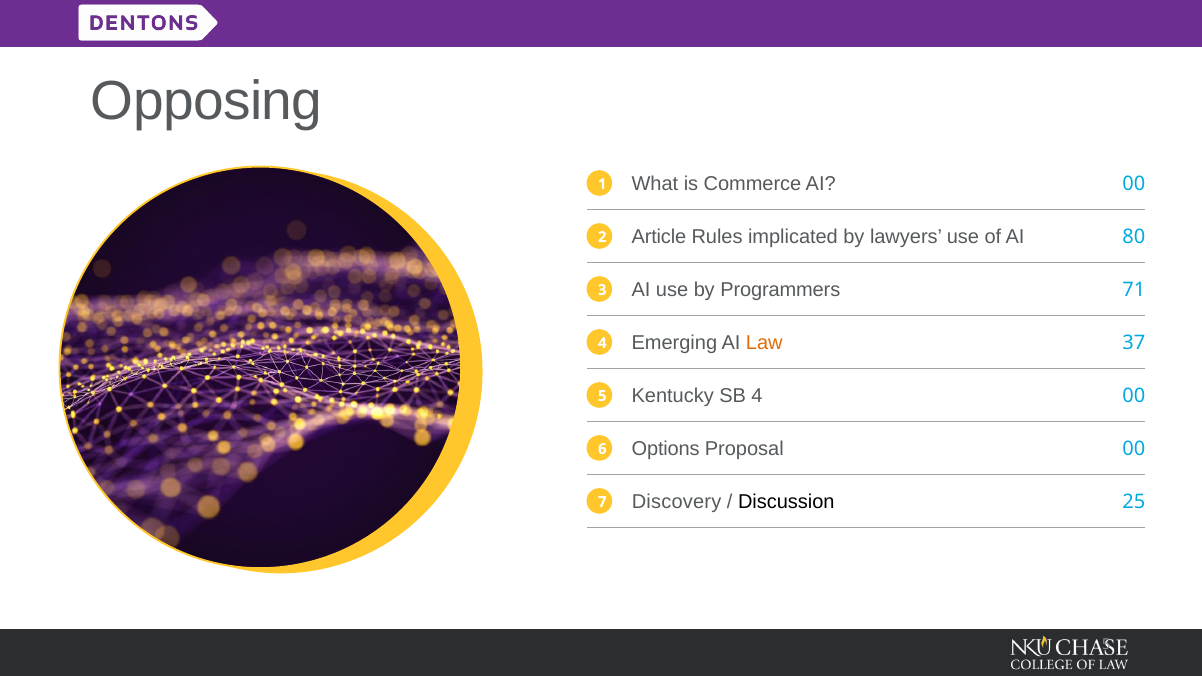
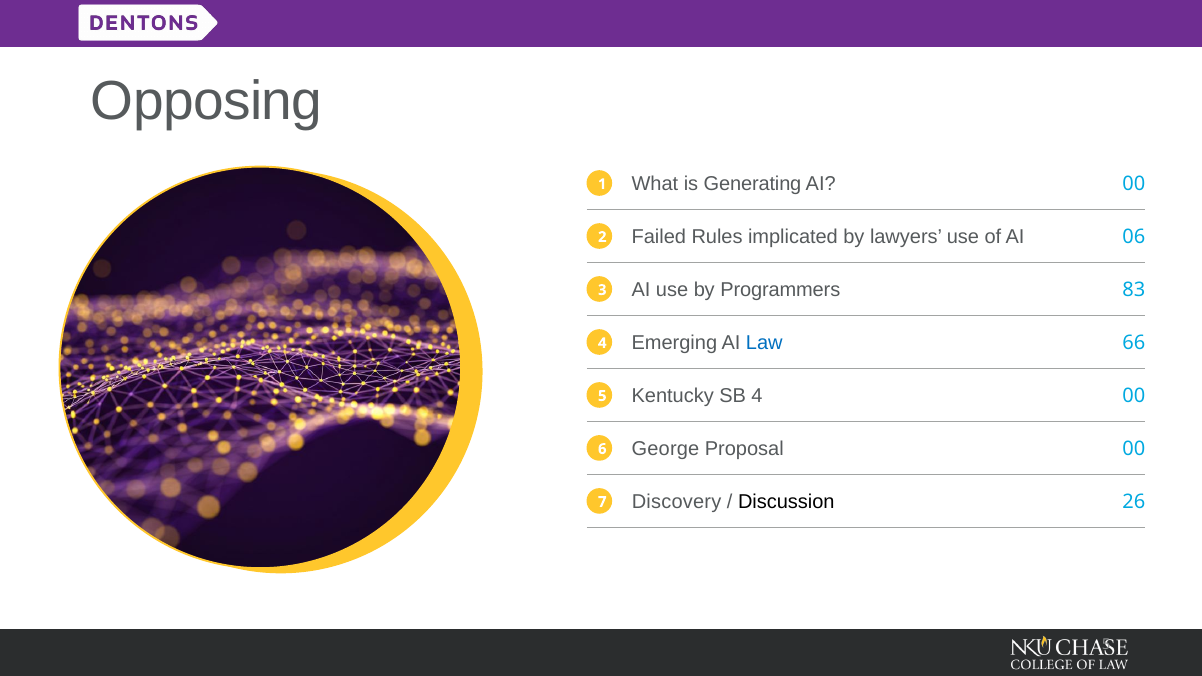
Commerce: Commerce -> Generating (753, 184)
Article: Article -> Failed (659, 237)
80: 80 -> 06 (1134, 237)
71: 71 -> 83 (1134, 290)
Law colour: orange -> blue (764, 343)
37: 37 -> 66 (1134, 343)
Options: Options -> George (665, 449)
25: 25 -> 26 (1134, 502)
